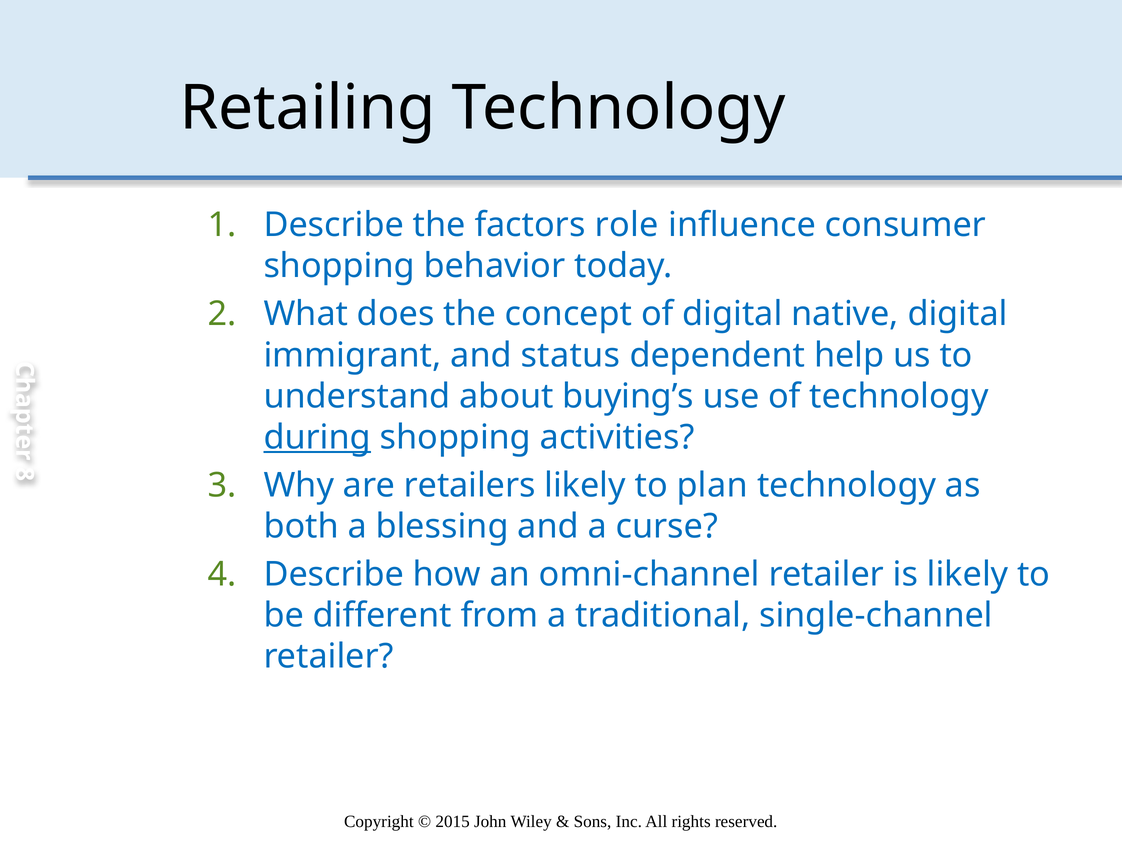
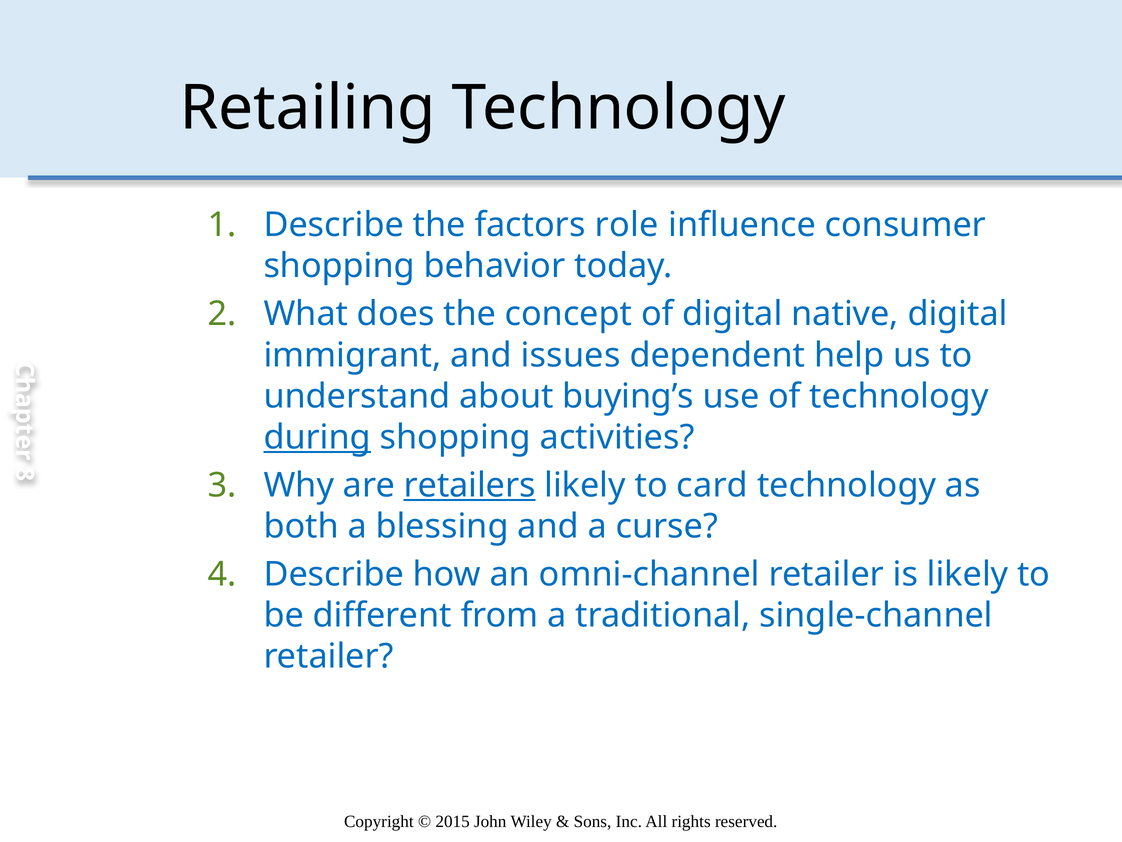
status: status -> issues (571, 355)
retailers underline: none -> present (470, 485)
plan: plan -> card (712, 485)
